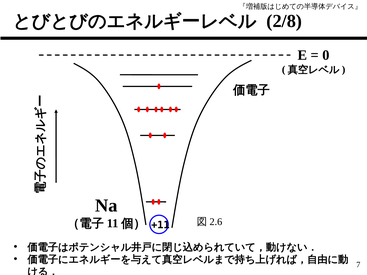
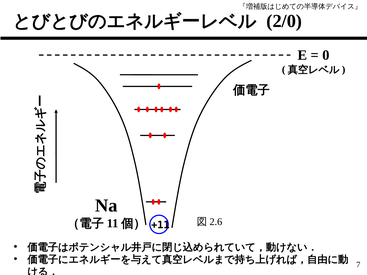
2/8: 2/8 -> 2/0 (284, 21)
